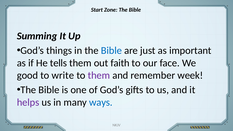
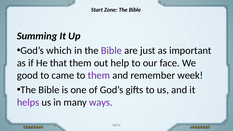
things: things -> which (59, 51)
Bible colour: blue -> purple (111, 51)
tells: tells -> that (58, 63)
faith: faith -> help (120, 63)
write: write -> came (63, 75)
ways colour: blue -> purple (101, 102)
